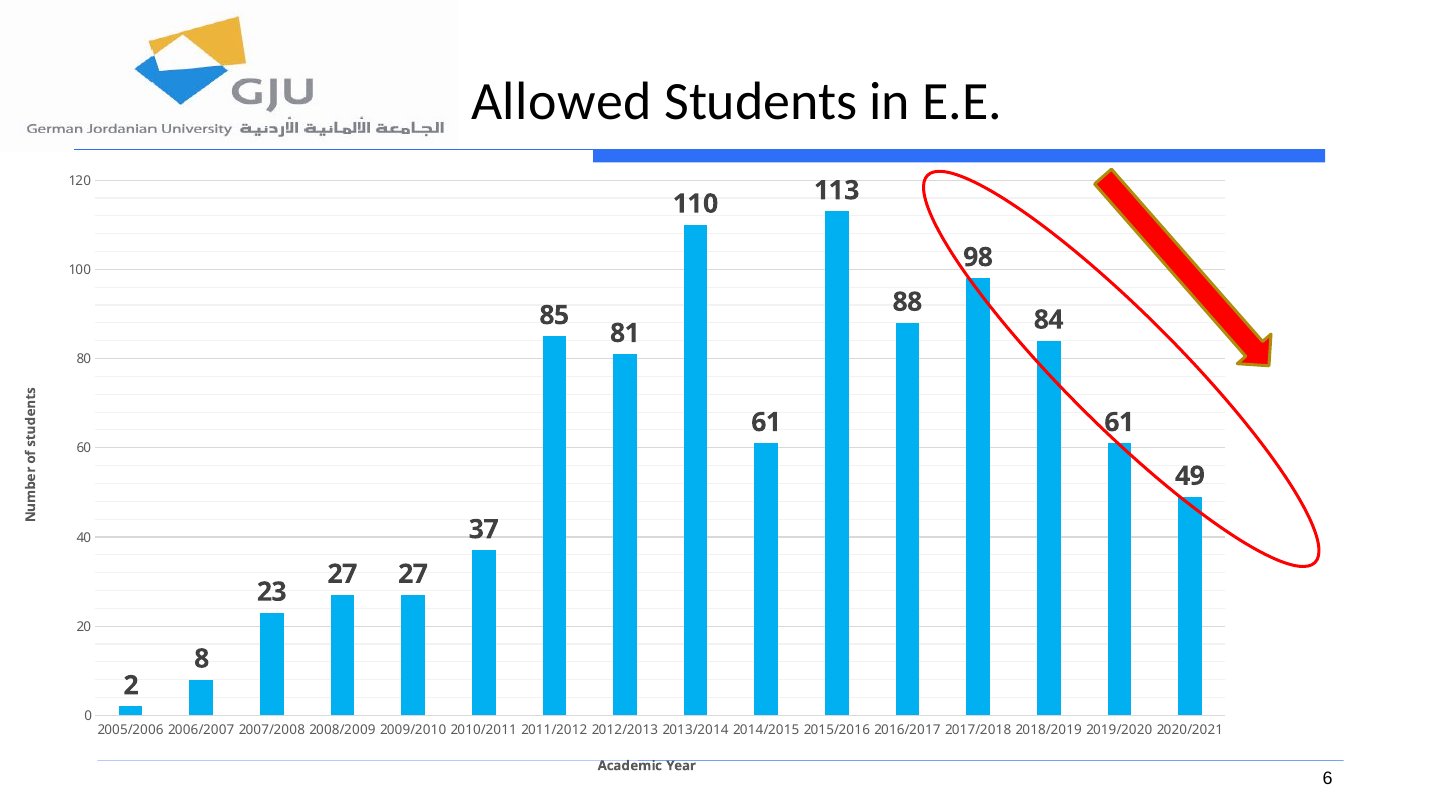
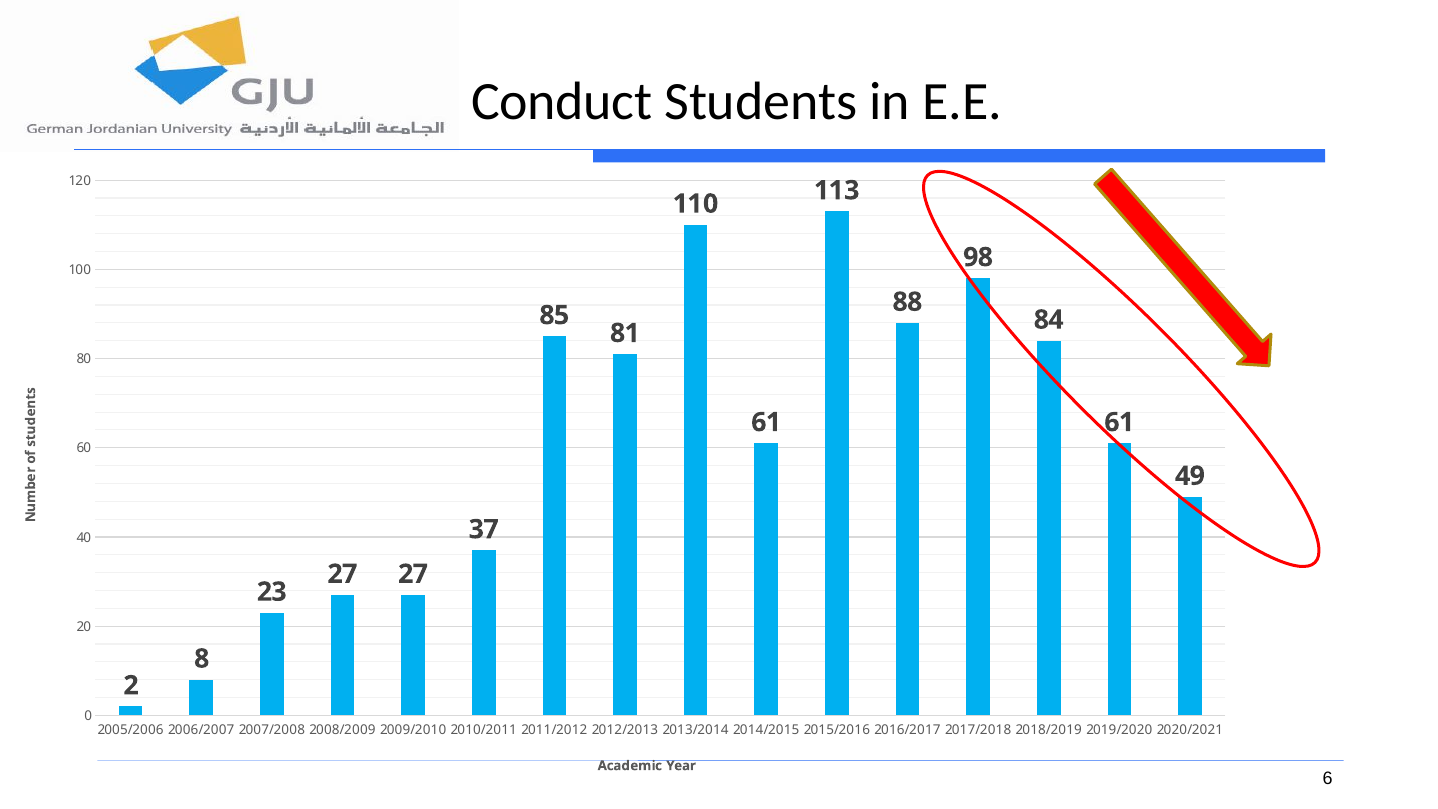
Allowed: Allowed -> Conduct (562, 102)
